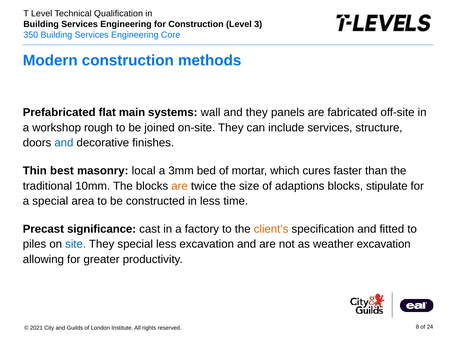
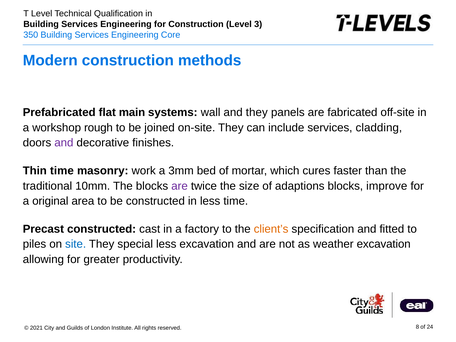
structure: structure -> cladding (379, 128)
and colour: blue -> purple (64, 143)
Thin best: best -> time (62, 171)
local: local -> work (144, 171)
are colour: orange -> purple (180, 186)
stipulate: stipulate -> improve (387, 186)
a special: special -> original (50, 201)
Precast significance: significance -> constructed (102, 229)
